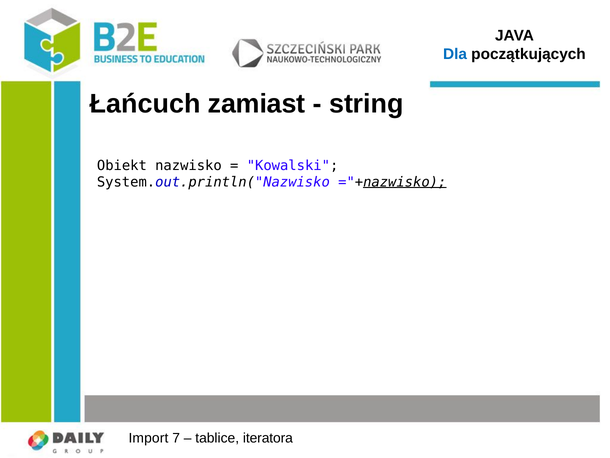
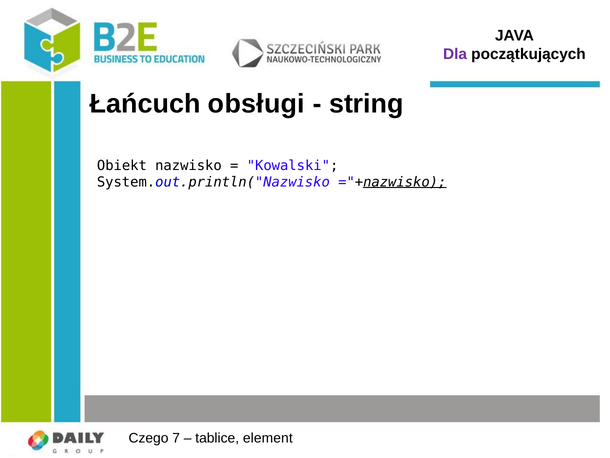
Dla colour: blue -> purple (455, 54)
zamiast: zamiast -> obsługi (256, 104)
Import: Import -> Czego (149, 438)
iteratora: iteratora -> element (268, 438)
